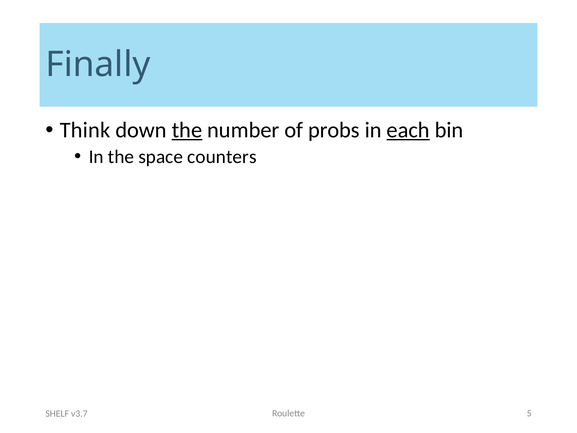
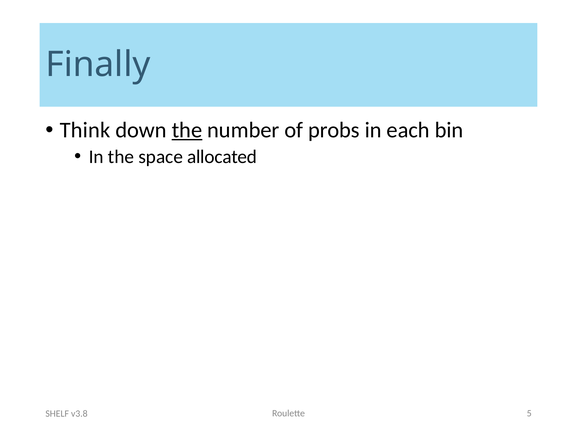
each underline: present -> none (408, 130)
counters: counters -> allocated (222, 157)
v3.7: v3.7 -> v3.8 (79, 413)
